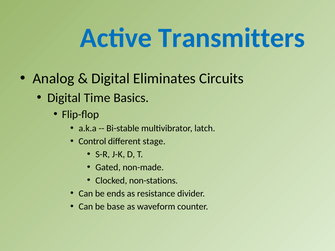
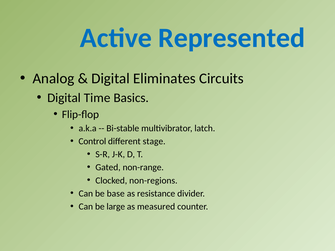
Transmitters: Transmitters -> Represented (232, 38)
non-made: non-made -> non-range (143, 168)
non-stations: non-stations -> non-regions (153, 181)
ends: ends -> base (116, 194)
base: base -> large (116, 207)
waveform: waveform -> measured (156, 207)
